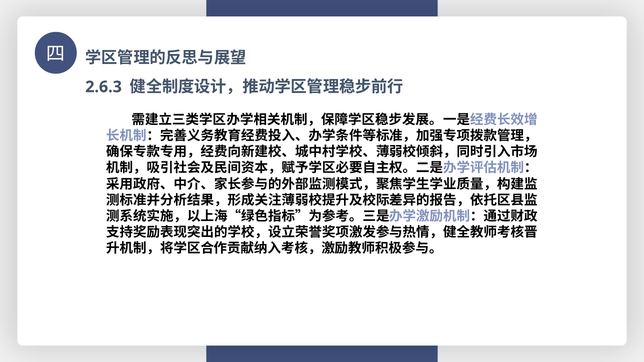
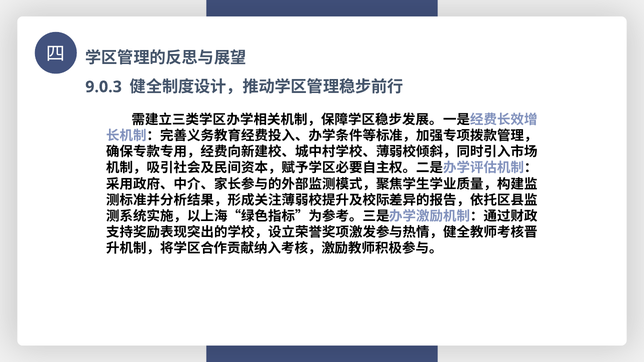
2.6.3: 2.6.3 -> 9.0.3 (104, 87)
